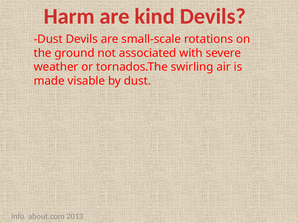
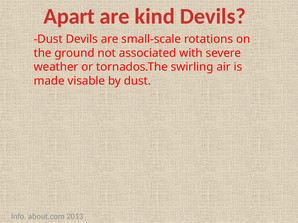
Harm: Harm -> Apart (69, 16)
